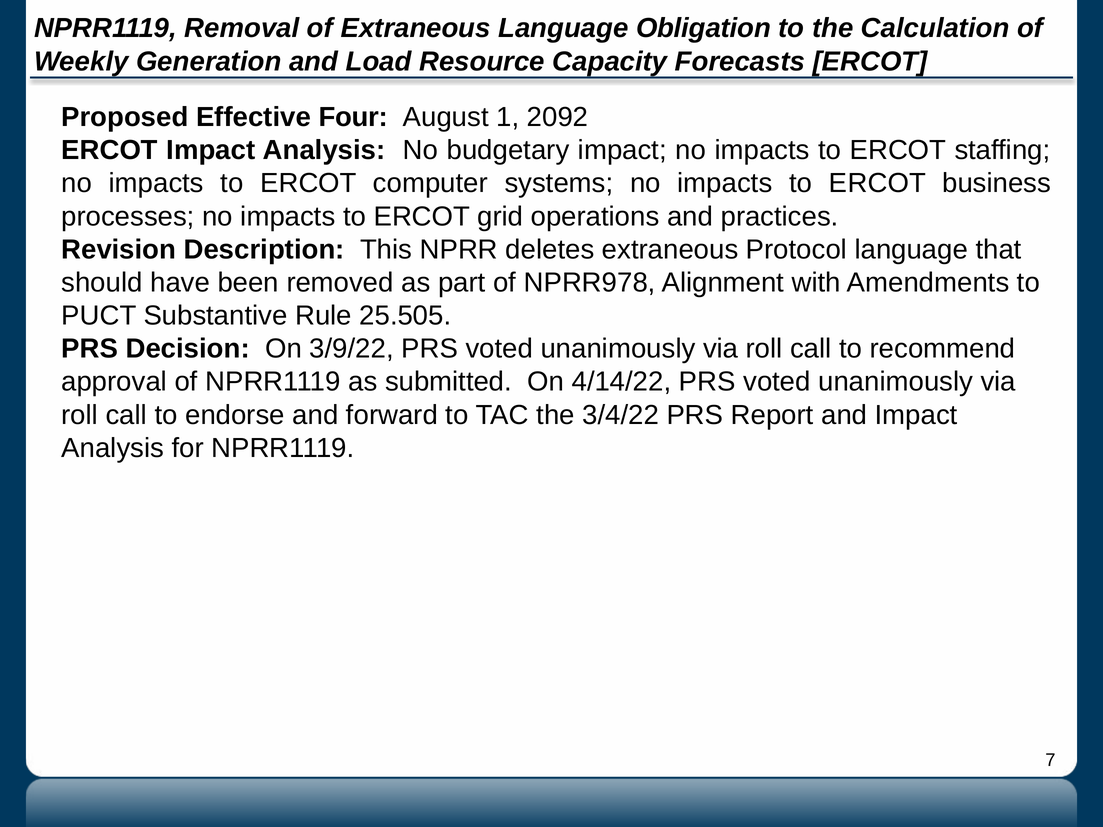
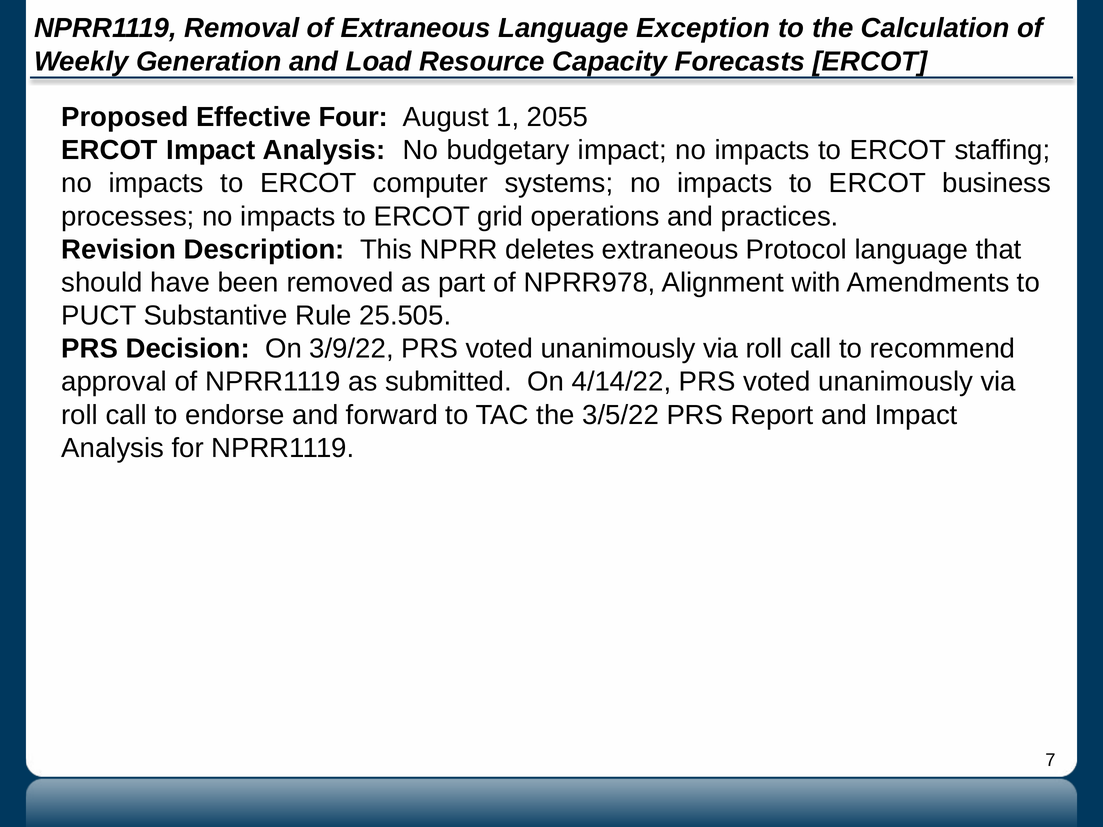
Obligation: Obligation -> Exception (703, 28)
2092: 2092 -> 2055 (558, 117)
3/4/22: 3/4/22 -> 3/5/22 (621, 415)
